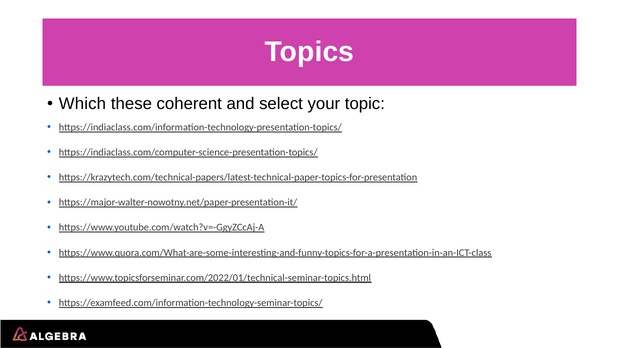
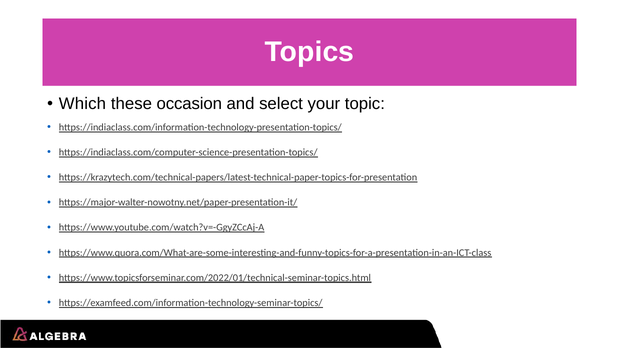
coherent: coherent -> occasion (189, 104)
